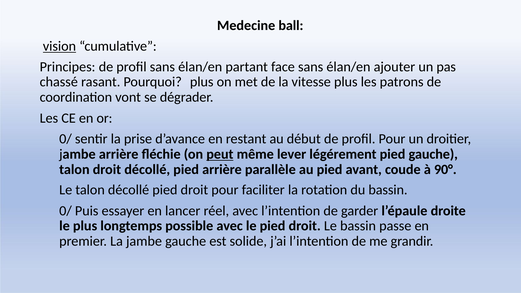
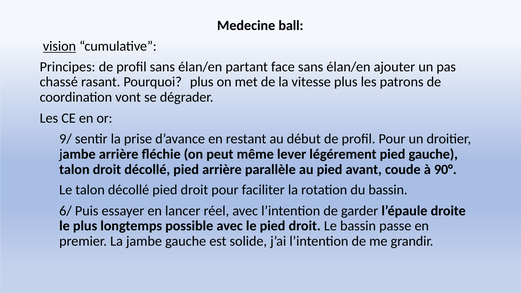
0/: 0/ -> 9/ (66, 139)
peut underline: present -> none (220, 154)
0/: 0/ -> 6/ (66, 211)
